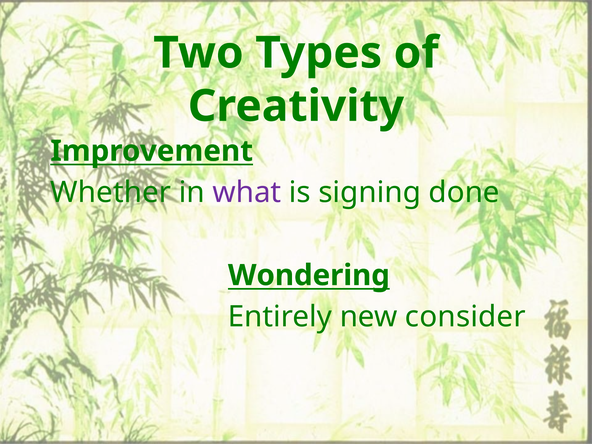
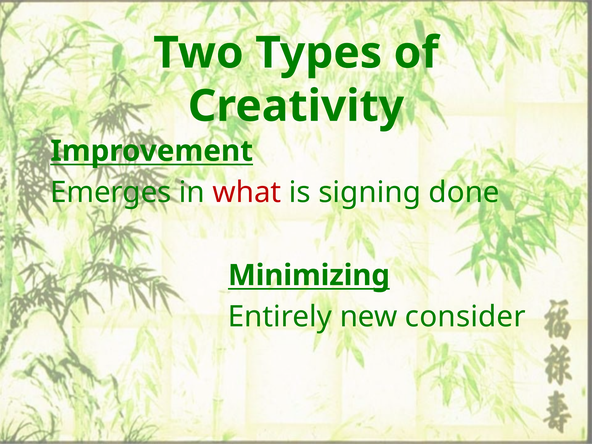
Whether: Whether -> Emerges (111, 192)
what colour: purple -> red (247, 192)
Wondering: Wondering -> Minimizing (309, 275)
